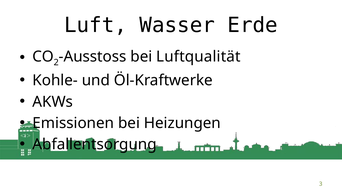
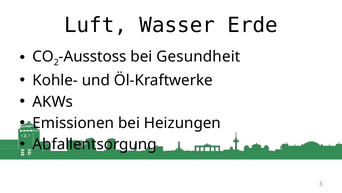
Luftqualität: Luftqualität -> Gesundheit (198, 56)
